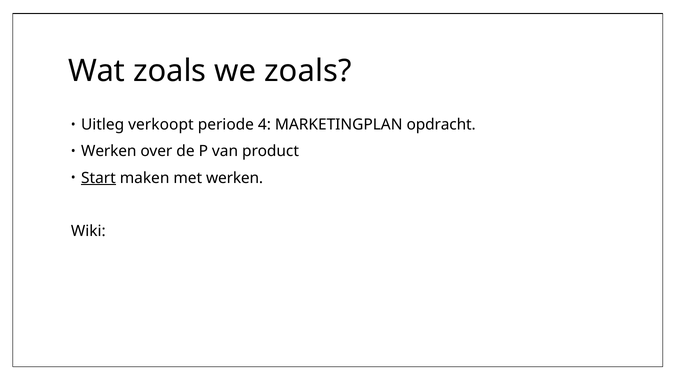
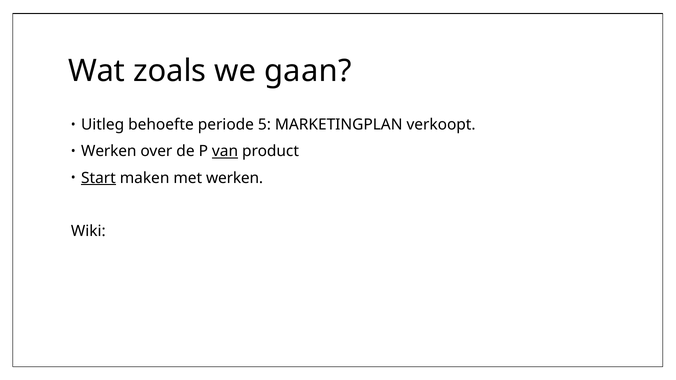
we zoals: zoals -> gaan (308, 71)
verkoopt: verkoopt -> behoefte (161, 125)
4: 4 -> 5 (264, 125)
opdracht: opdracht -> verkoopt (441, 125)
van underline: none -> present (225, 151)
